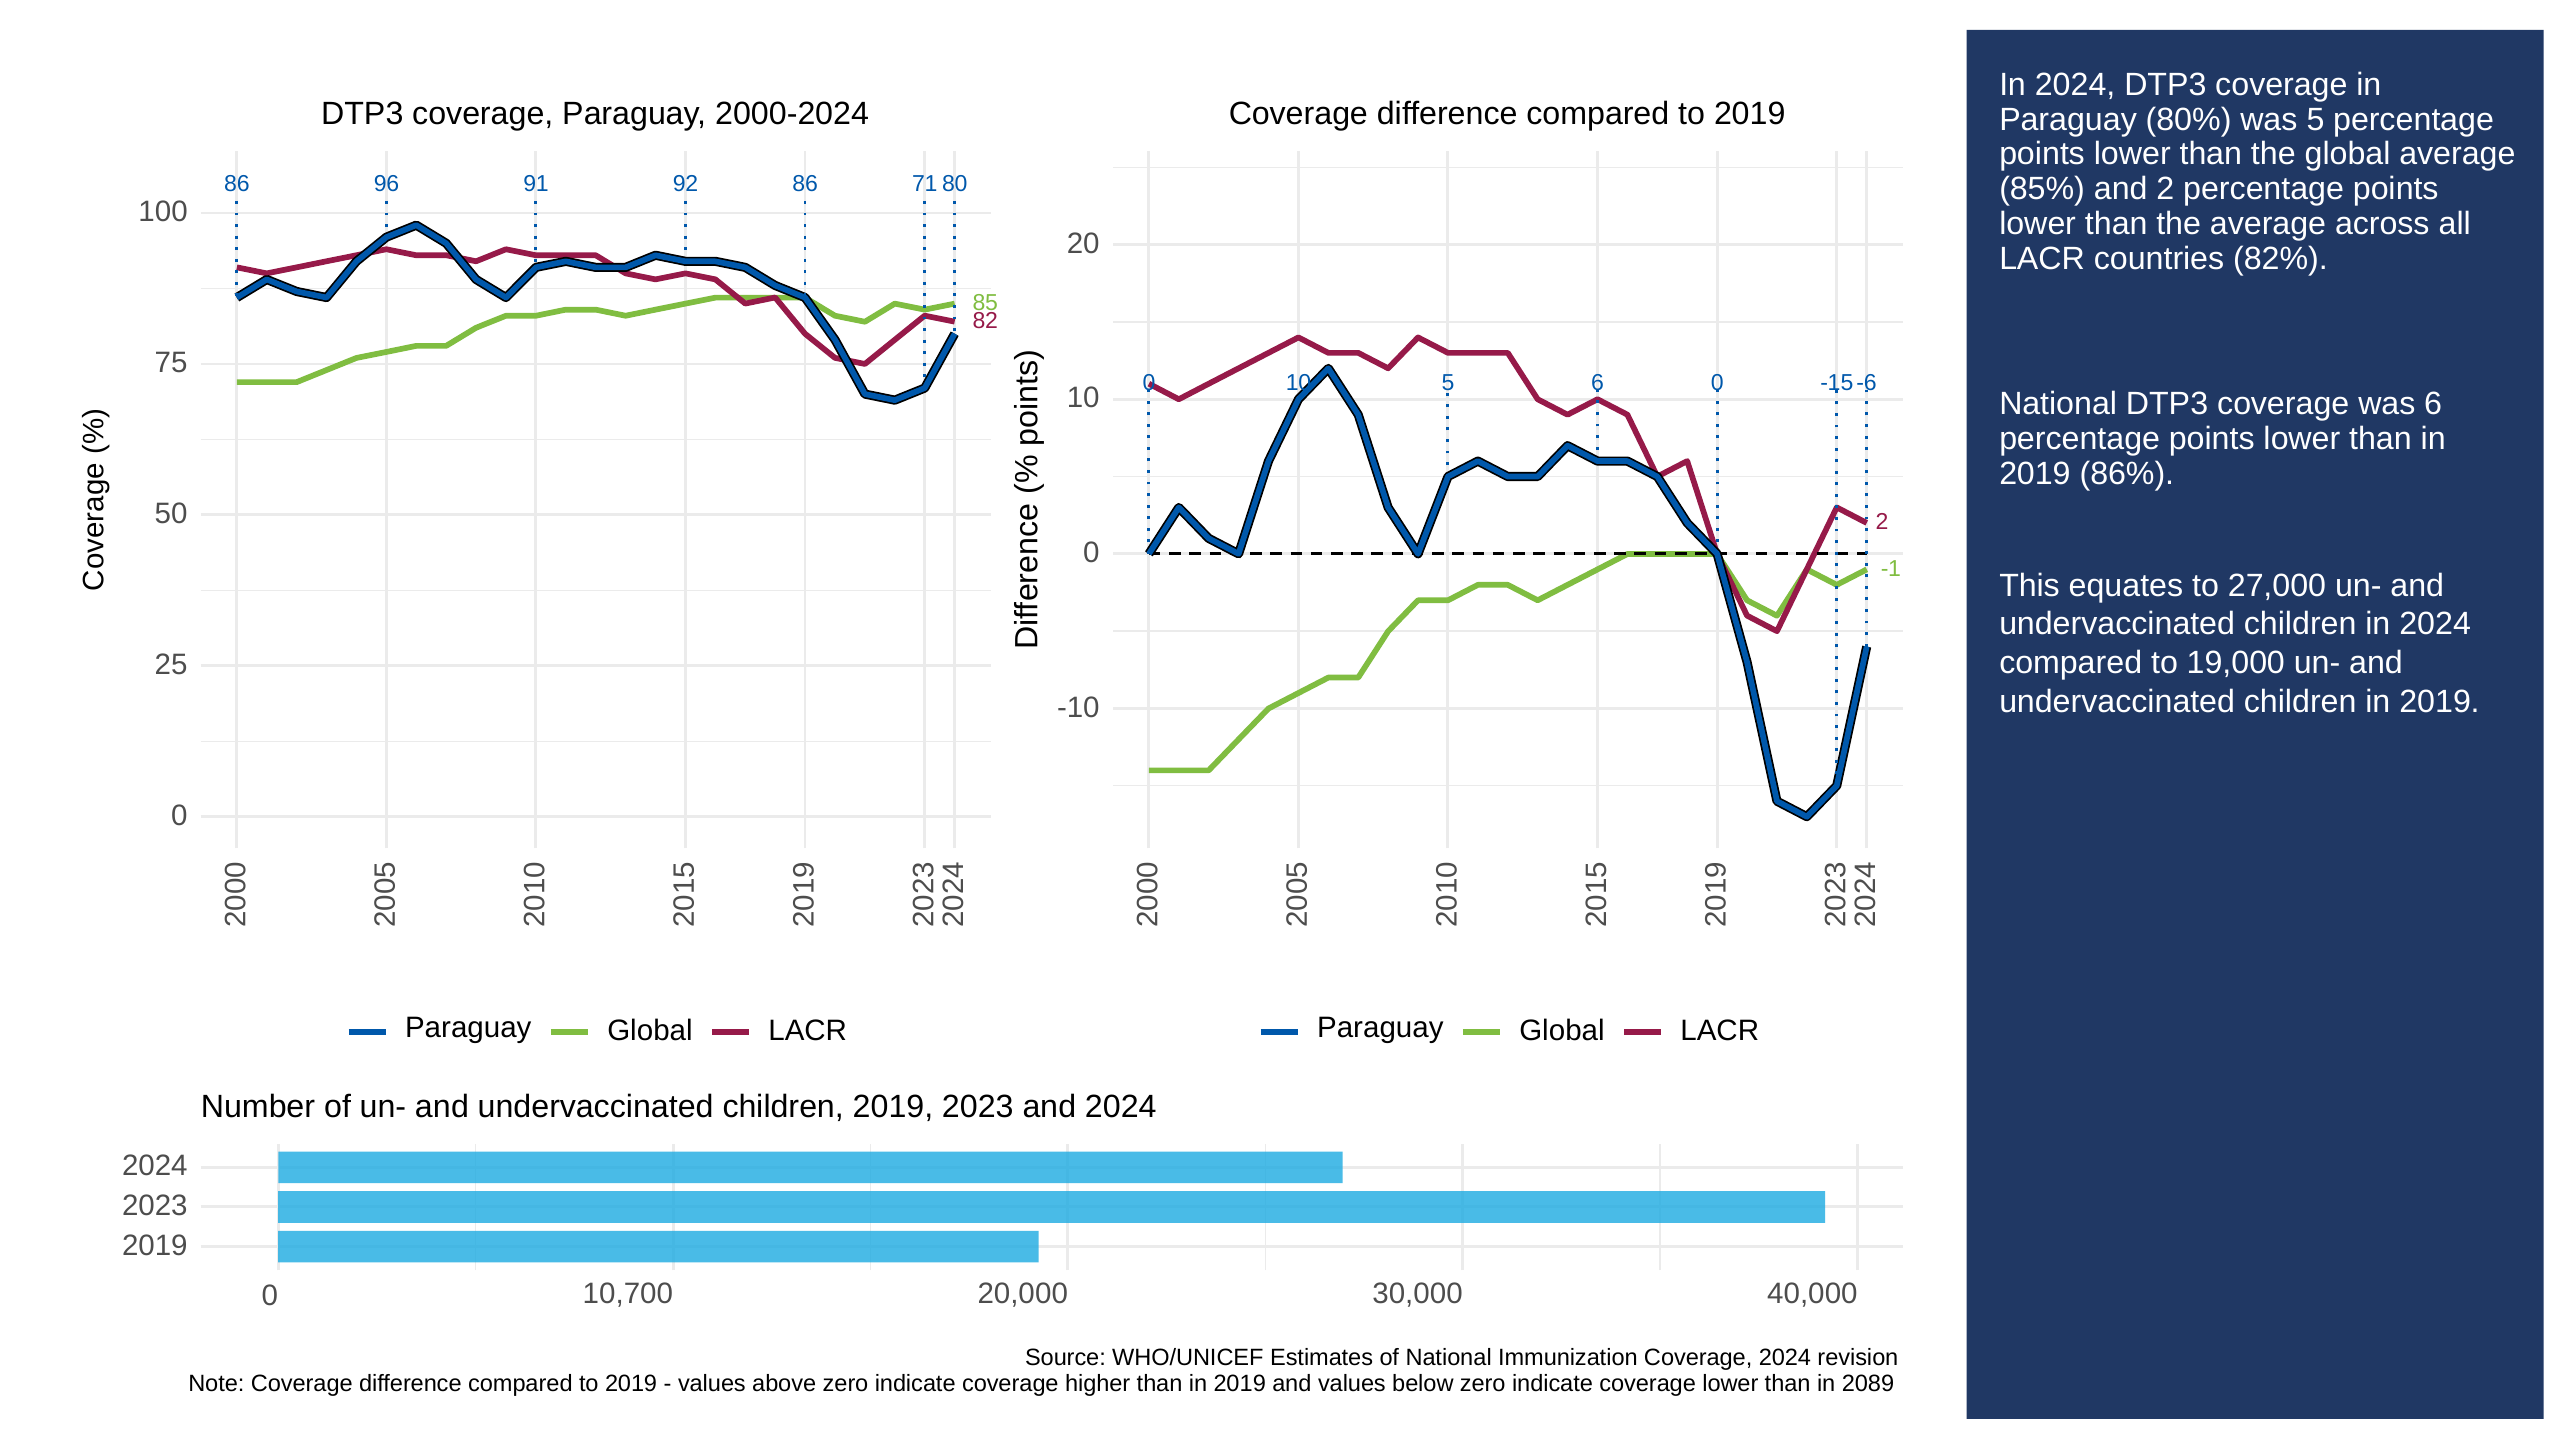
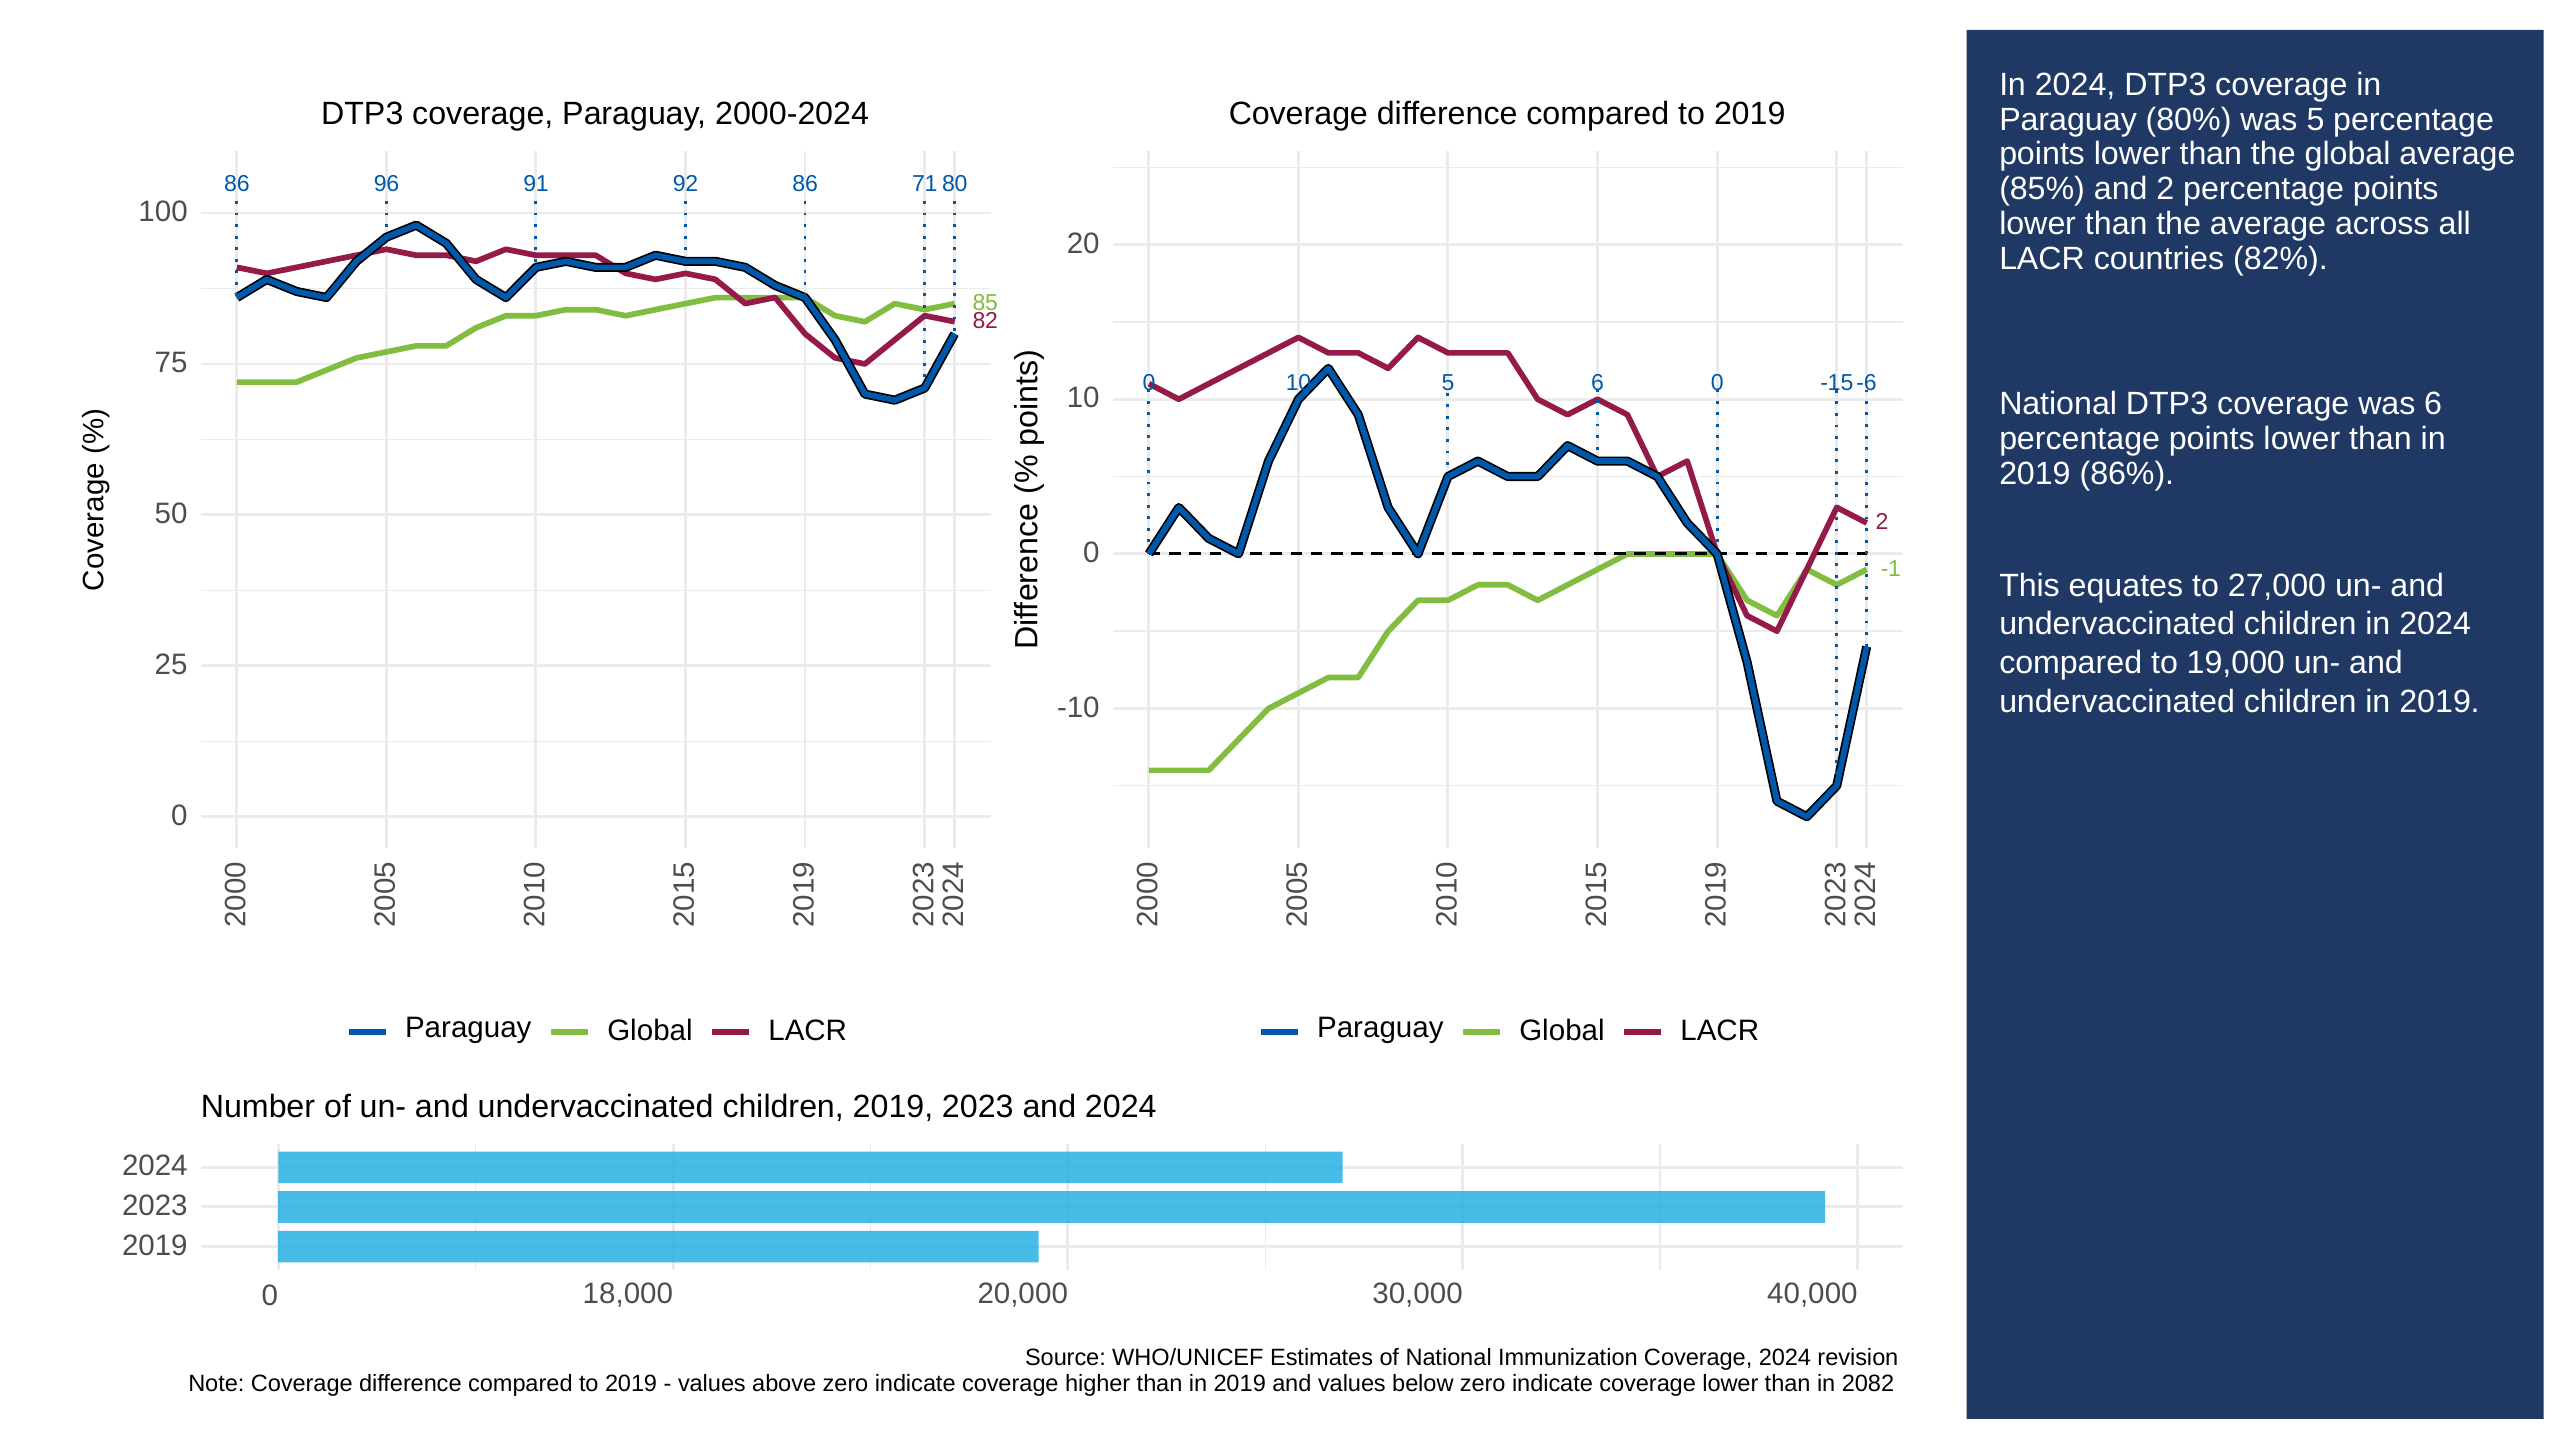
10,700: 10,700 -> 18,000 (628, 1294)
2089: 2089 -> 2082 (1868, 1383)
